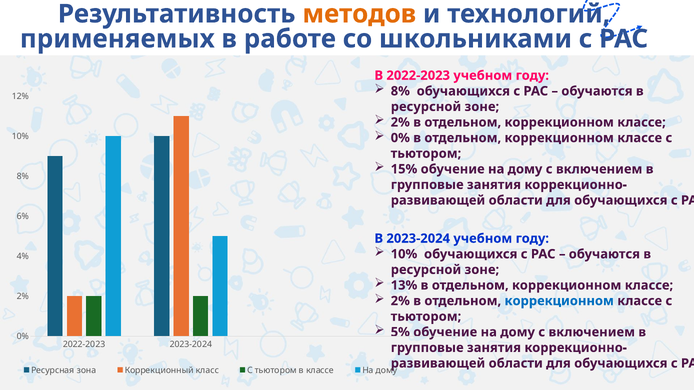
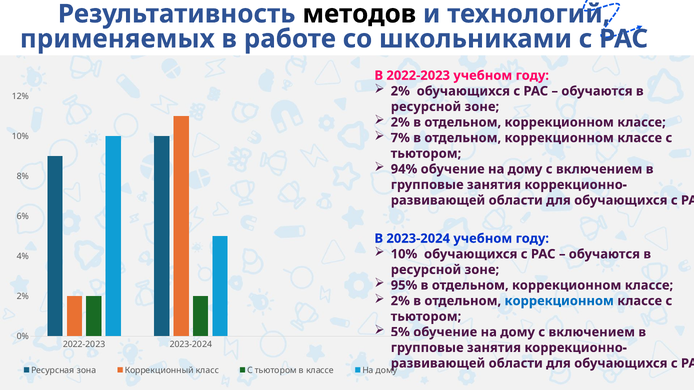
методов colour: orange -> black (359, 14)
8%: 8% -> 2% (400, 91)
0%: 0% -> 7% (400, 138)
15%: 15% -> 94% (404, 169)
13%: 13% -> 95% (404, 286)
